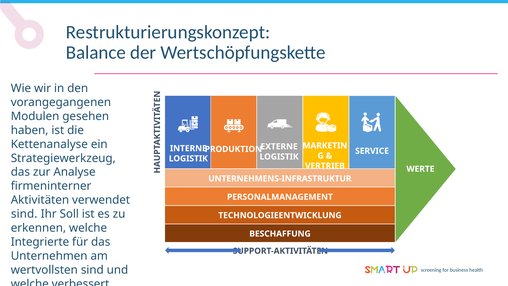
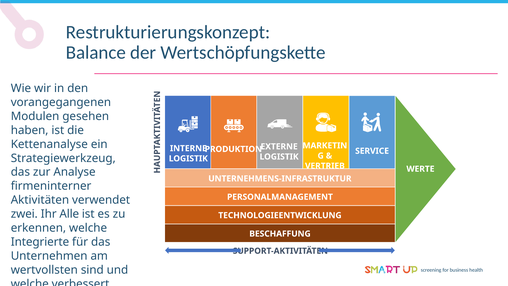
sind: sind -> zwei (24, 214)
Soll: Soll -> Alle (69, 214)
